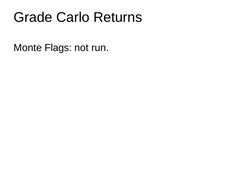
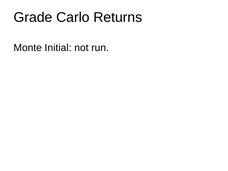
Flags: Flags -> Initial (58, 48)
